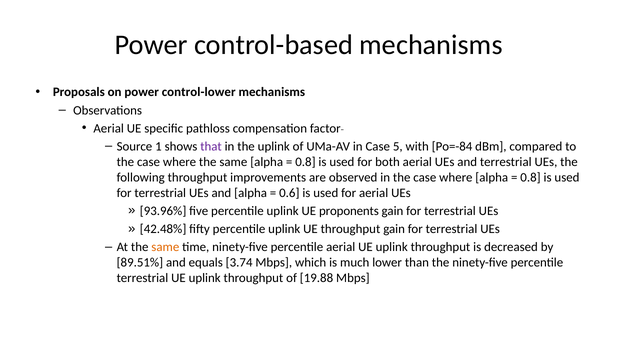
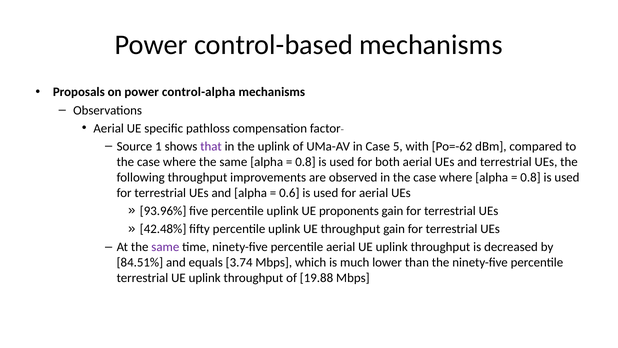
control-lower: control-lower -> control-alpha (199, 92)
Po=-84: Po=-84 -> Po=-62 (452, 146)
same colour: orange -> purple (165, 247)
89.51%: 89.51% -> 84.51% (140, 262)
